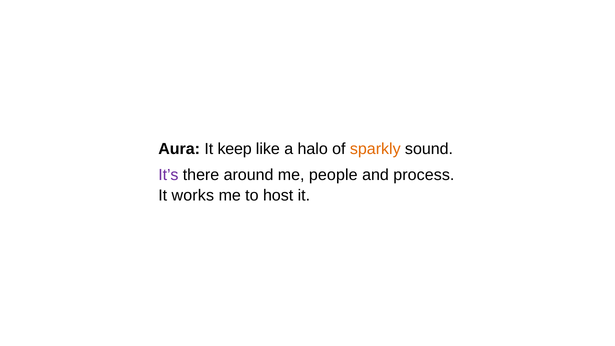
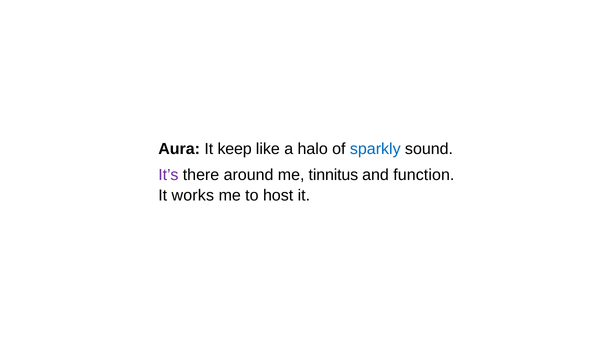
sparkly colour: orange -> blue (375, 149)
people: people -> tinnitus (333, 175)
process: process -> function (424, 175)
